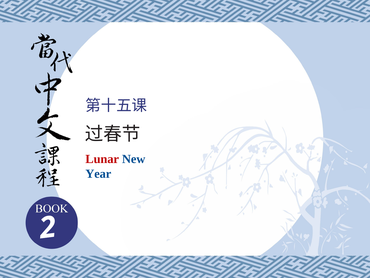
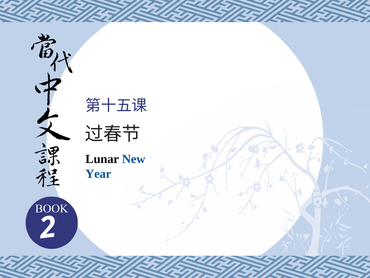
Lunar colour: red -> black (102, 159)
